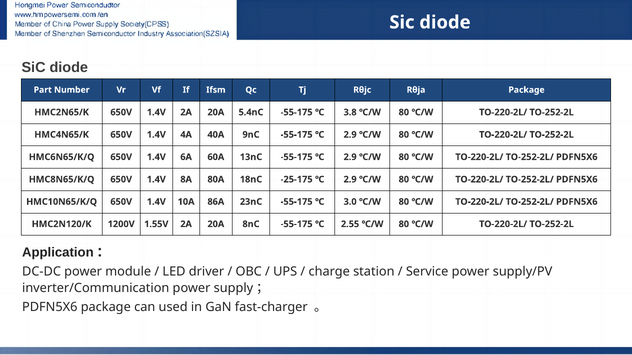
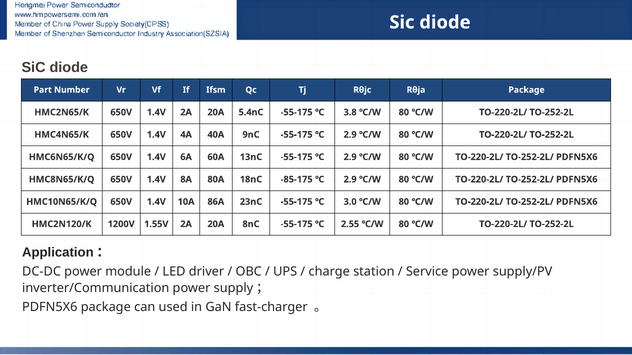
-25-175: -25-175 -> -85-175 (297, 180)
